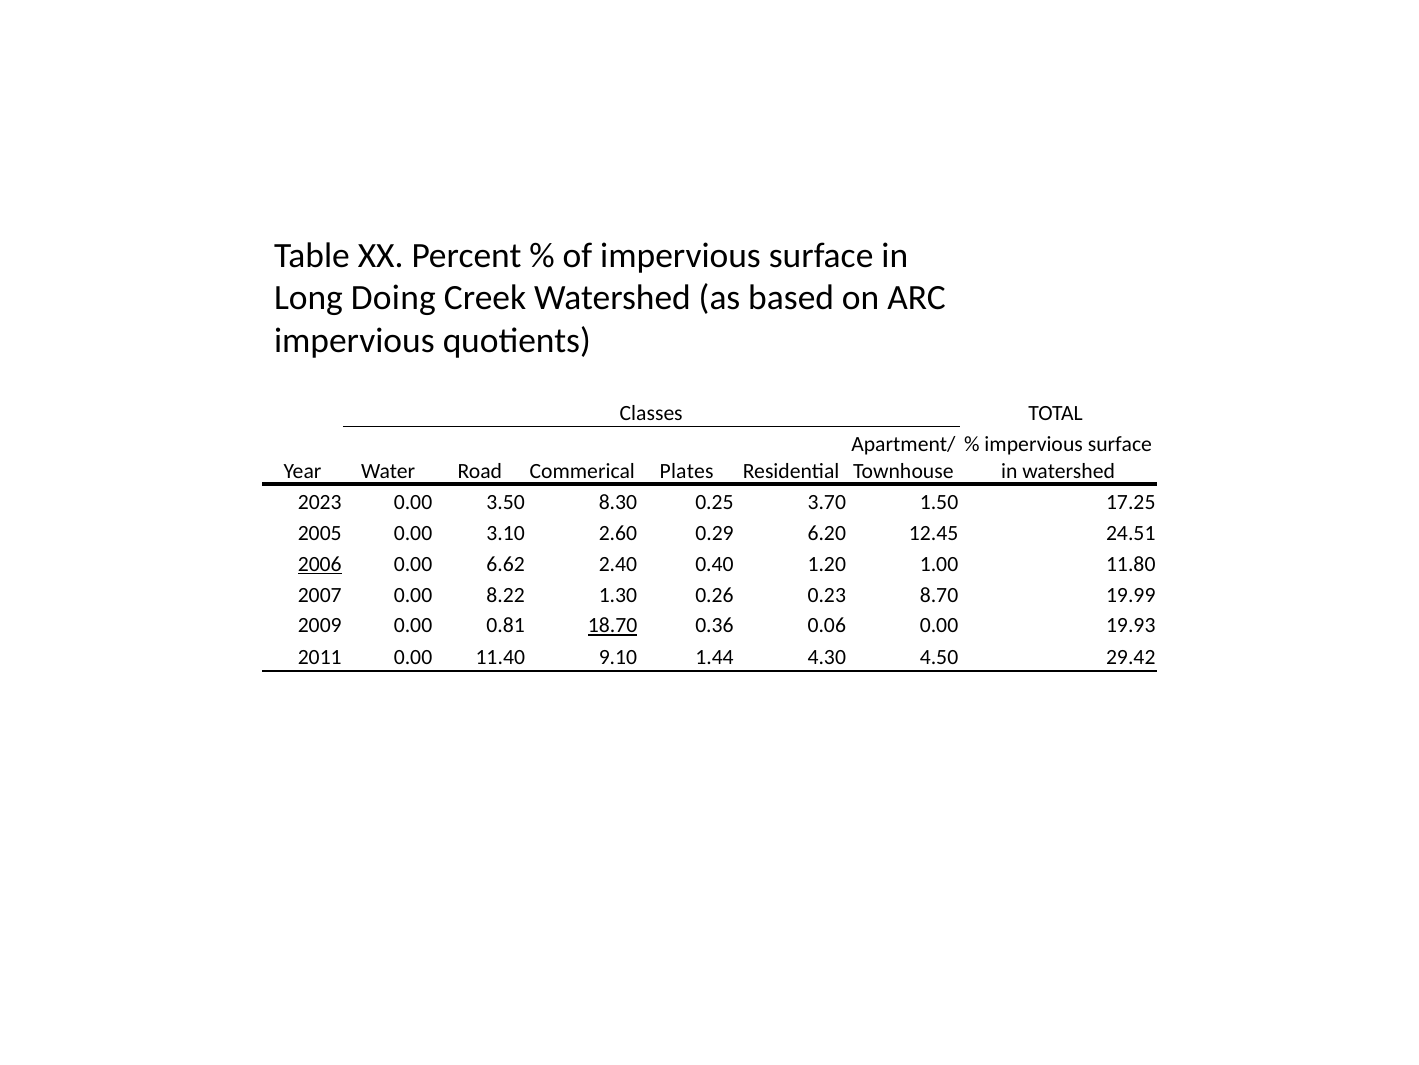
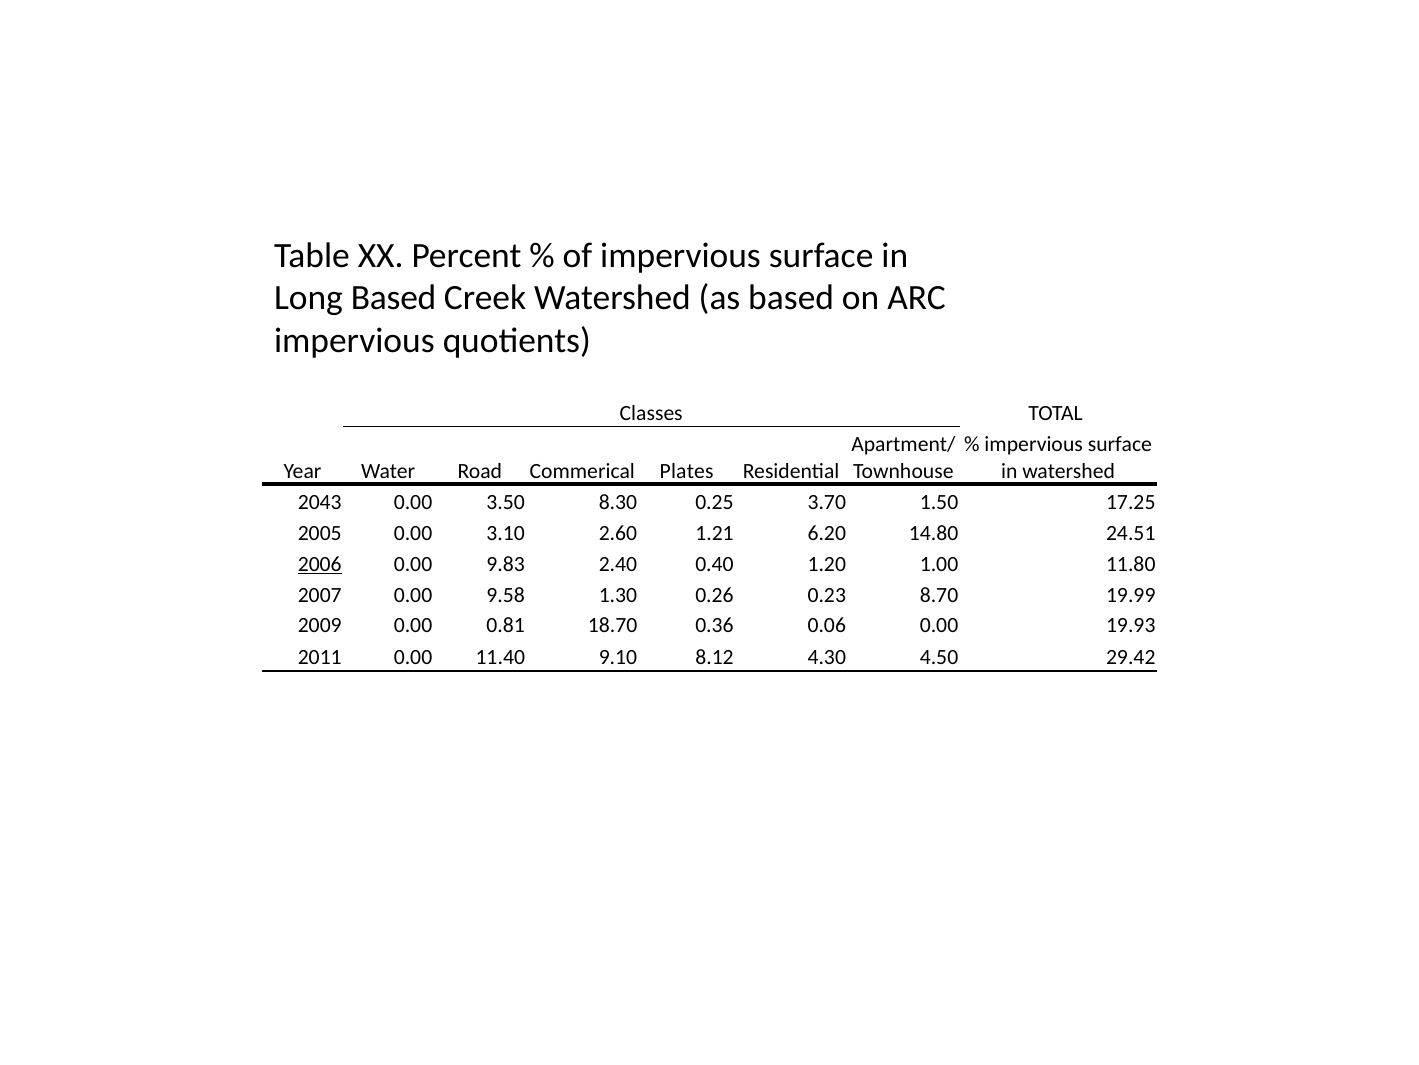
Long Doing: Doing -> Based (394, 298)
2023: 2023 -> 2043 (320, 502)
0.29: 0.29 -> 1.21 (715, 533)
12.45: 12.45 -> 14.80 (934, 533)
6.62: 6.62 -> 9.83 (506, 564)
8.22: 8.22 -> 9.58 (506, 595)
18.70 underline: present -> none (613, 625)
1.44: 1.44 -> 8.12 (715, 657)
